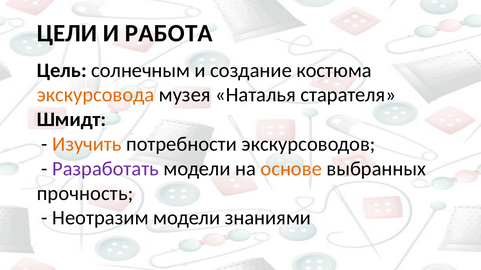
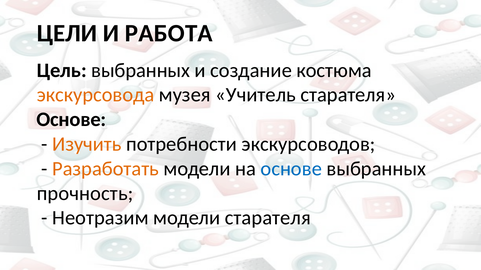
Цель солнечным: солнечным -> выбранных (141, 70)
Наталья: Наталья -> Учитель (256, 95)
Шмидт: Шмидт -> Основе (71, 120)
Разработать colour: purple -> orange (106, 169)
основе colour: orange -> blue (291, 169)
модели знаниями: знаниями -> старателя (268, 218)
